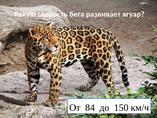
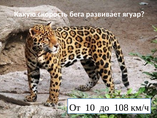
84: 84 -> 10 (90, 107)
150: 150 -> 108 (121, 107)
